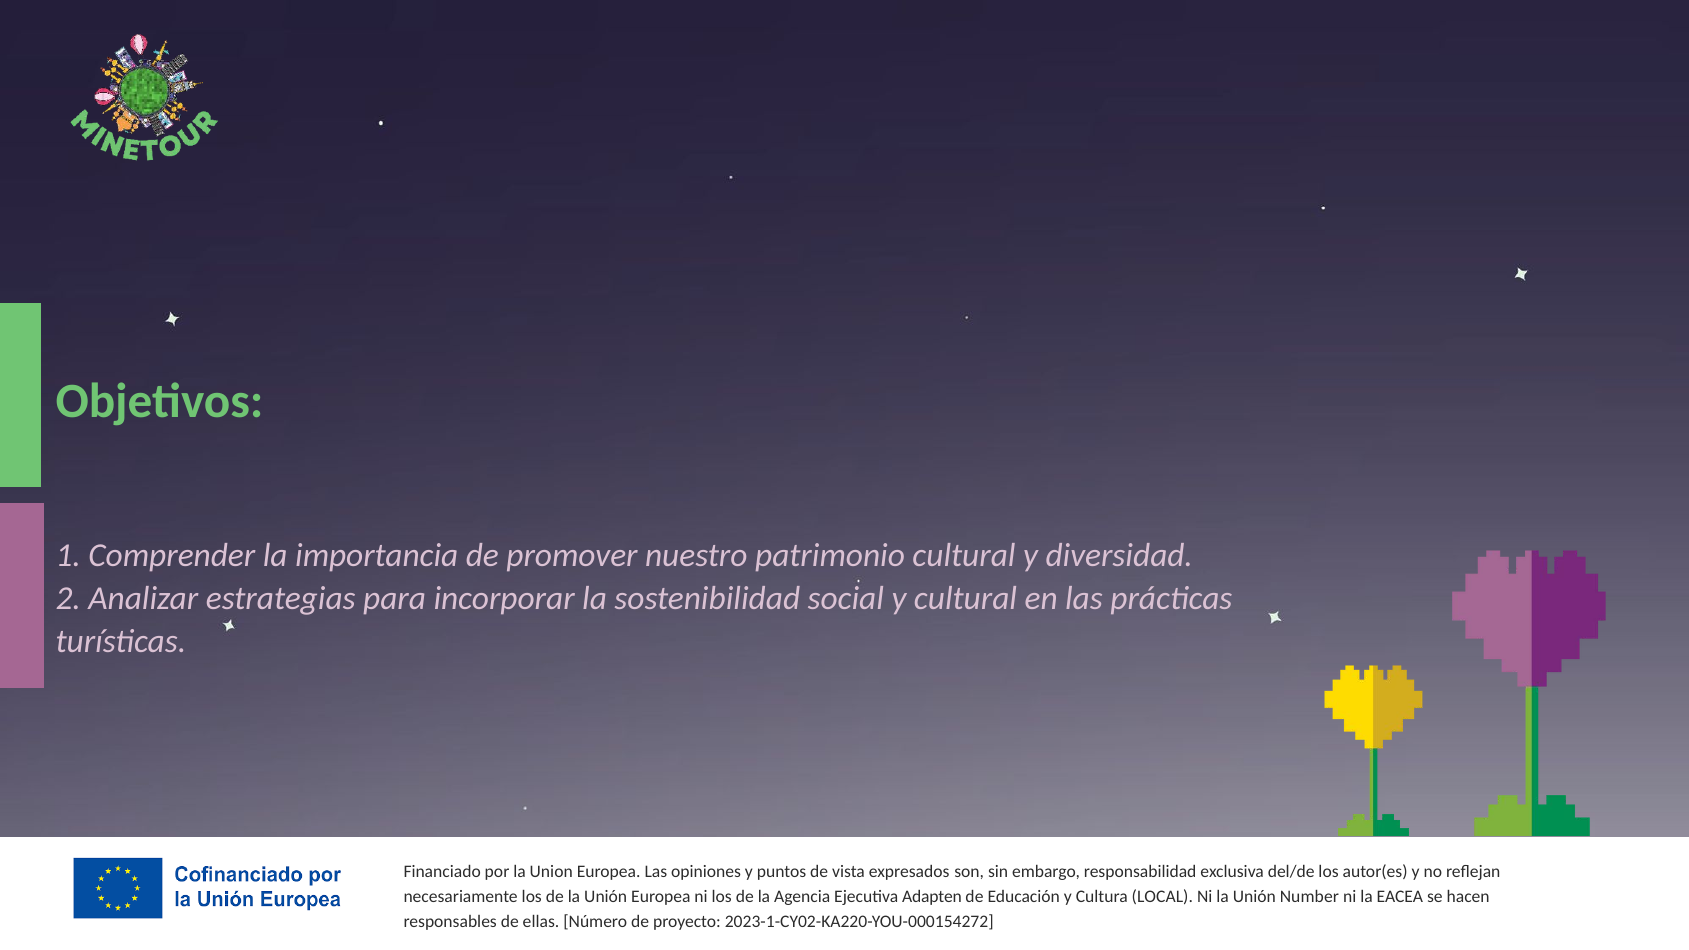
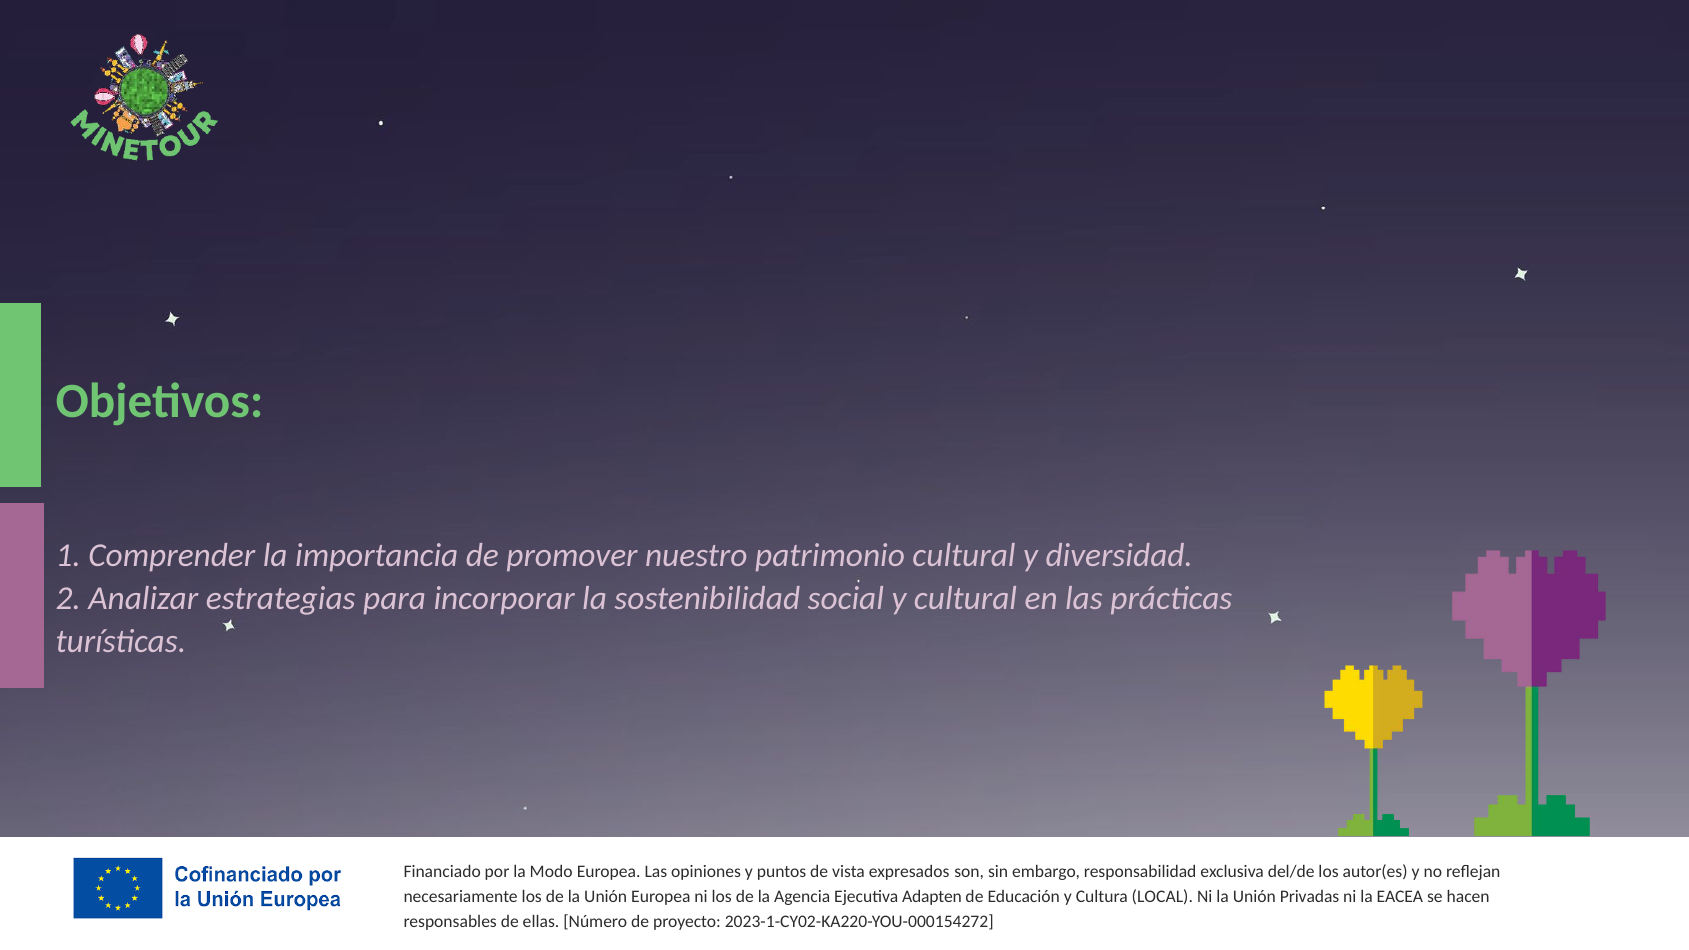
Union: Union -> Modo (551, 871)
Number: Number -> Privadas (1310, 897)
